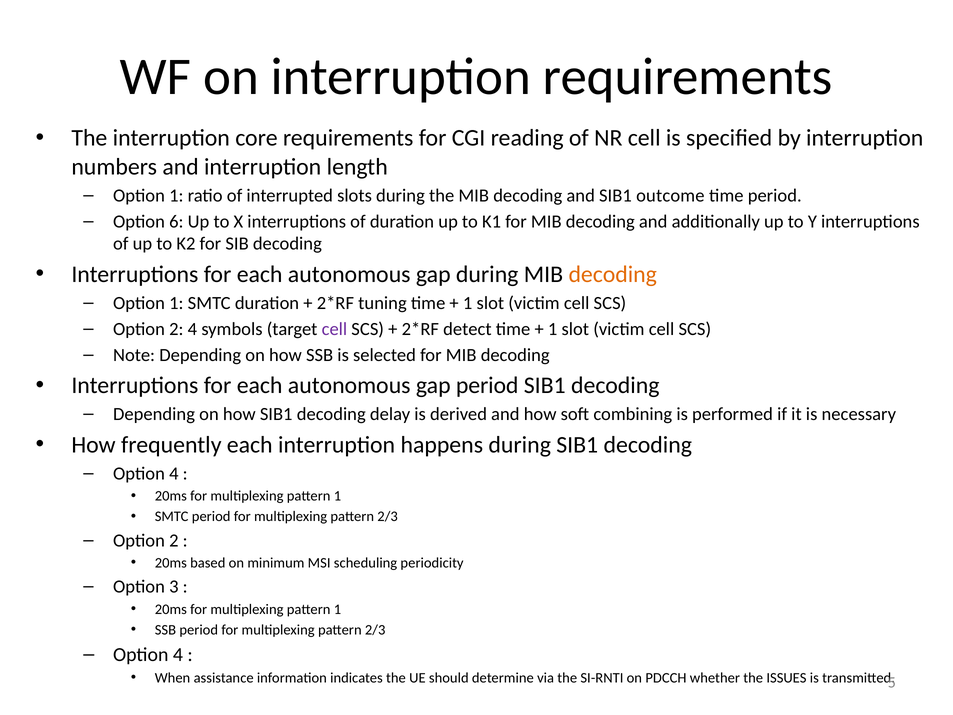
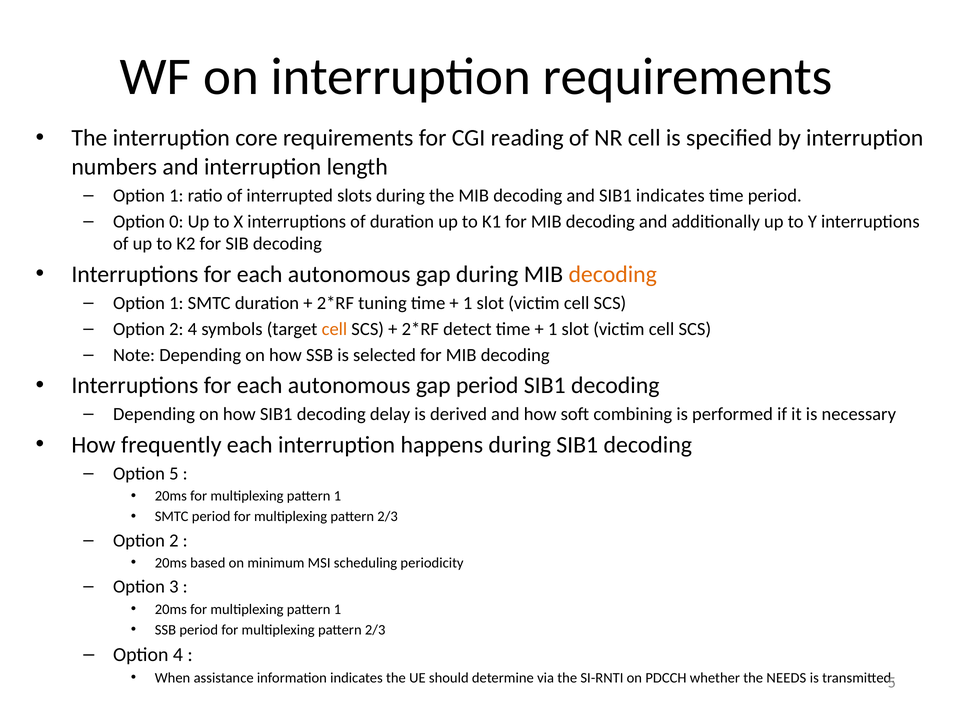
SIB1 outcome: outcome -> indicates (670, 195)
6: 6 -> 0 (176, 221)
cell colour: purple -> orange (334, 329)
4: 4 -> 5 (174, 473)
ISSUES: ISSUES -> NEEDS (786, 678)
